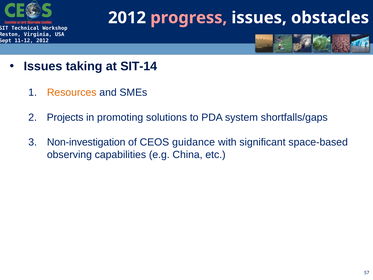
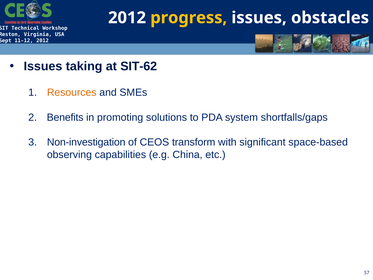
progress colour: pink -> yellow (189, 18)
SIT-14: SIT-14 -> SIT-62 (139, 66)
Projects: Projects -> Benefits (65, 117)
guidance: guidance -> transform (194, 142)
